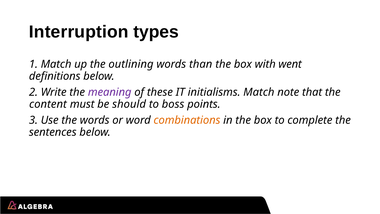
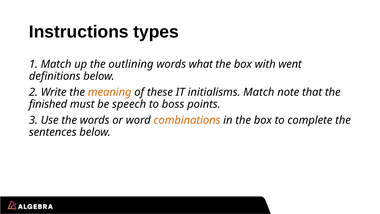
Interruption: Interruption -> Instructions (79, 32)
than: than -> what (201, 64)
meaning colour: purple -> orange (110, 92)
content: content -> finished (48, 104)
should: should -> speech (129, 104)
